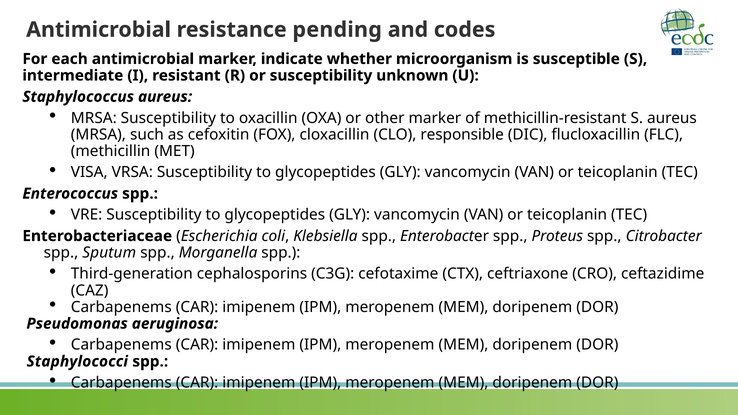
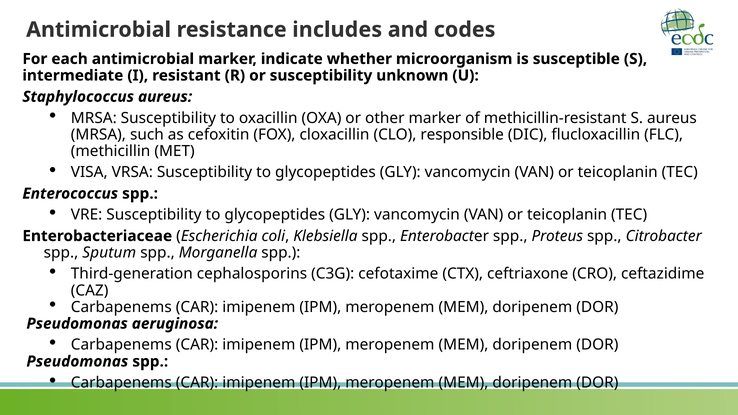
pending: pending -> includes (337, 30)
Staphylococci: Staphylococci -> Pseudomonas (77, 362)
